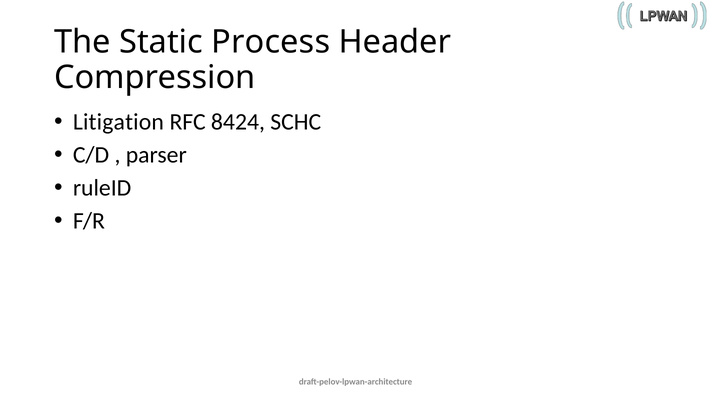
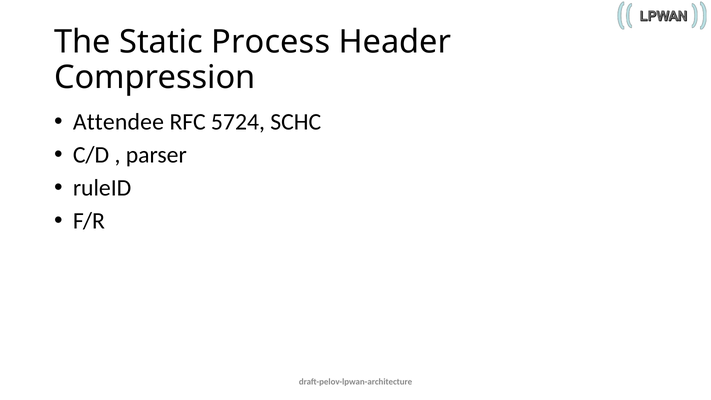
Litigation: Litigation -> Attendee (118, 122)
8424: 8424 -> 5724 (238, 122)
